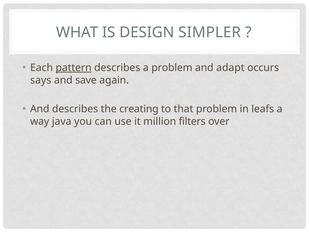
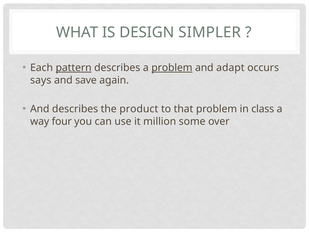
problem underline: none -> present (172, 68)
creating: creating -> product (139, 109)
leafs: leafs -> class (263, 109)
java: java -> four (62, 121)
filters: filters -> some (192, 121)
